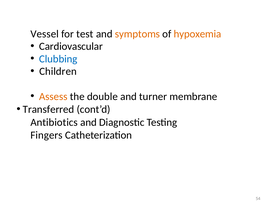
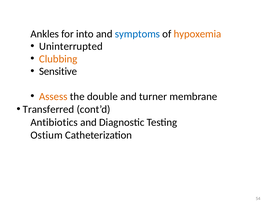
Vessel: Vessel -> Ankles (45, 34)
test: test -> into (85, 34)
symptoms colour: orange -> blue (137, 34)
Cardiovascular: Cardiovascular -> Uninterrupted (71, 46)
Clubbing colour: blue -> orange (58, 59)
Children: Children -> Sensitive (58, 71)
Fingers: Fingers -> Ostium (47, 135)
